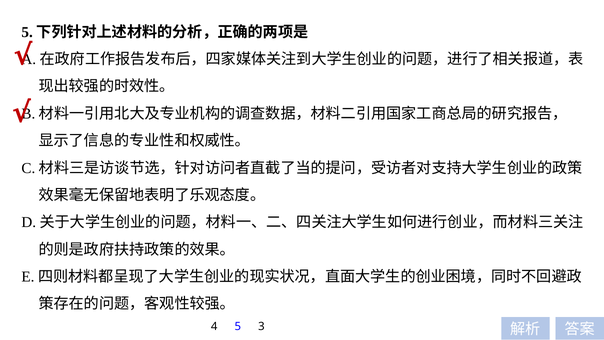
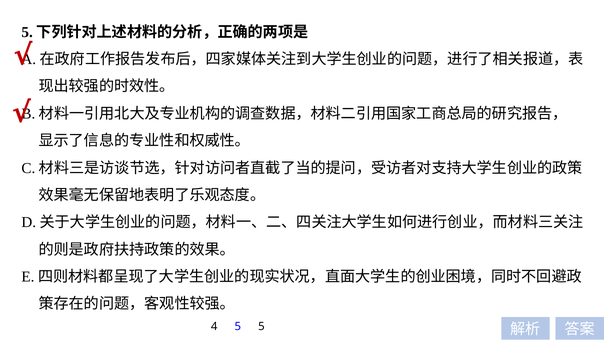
5 3: 3 -> 5 (261, 327)
